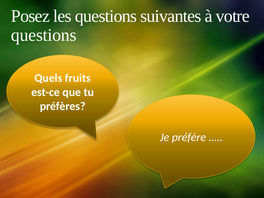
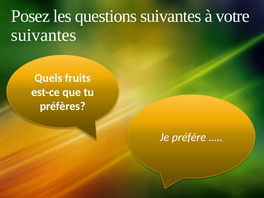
questions: questions -> suivantes (44, 35)
